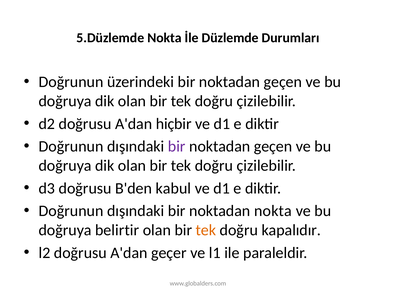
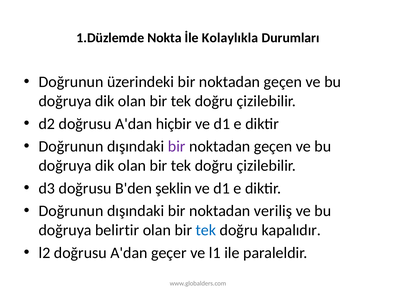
5.Düzlemde: 5.Düzlemde -> 1.Düzlemde (110, 38)
Düzlemde: Düzlemde -> Kolaylıkla (230, 38)
kabul: kabul -> şeklin (173, 188)
noktadan nokta: nokta -> veriliş (273, 211)
tek colour: orange -> blue (206, 230)
